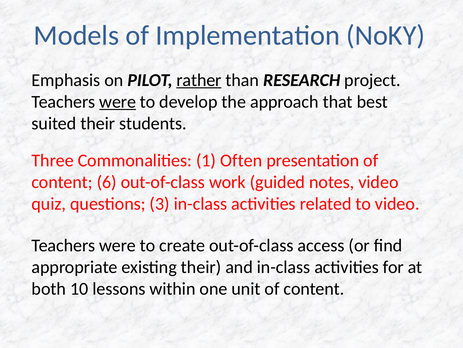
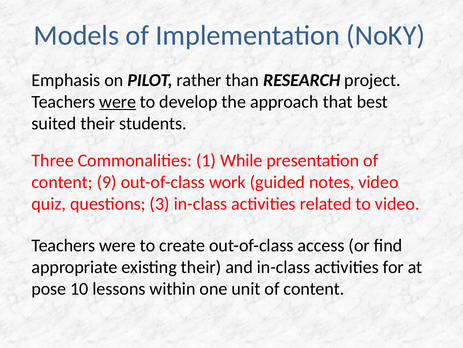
rather underline: present -> none (199, 80)
Often: Often -> While (241, 160)
6: 6 -> 9 (107, 182)
both: both -> pose (49, 288)
